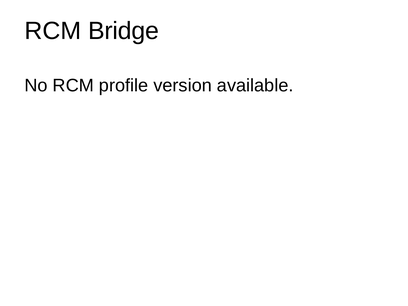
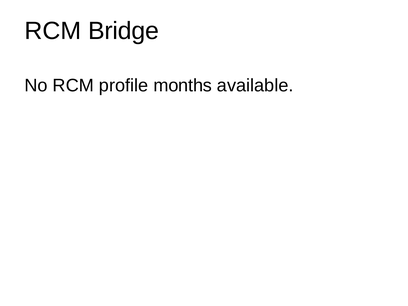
version: version -> months (183, 86)
